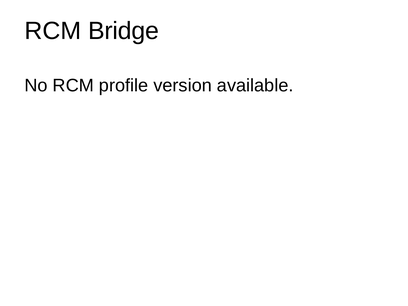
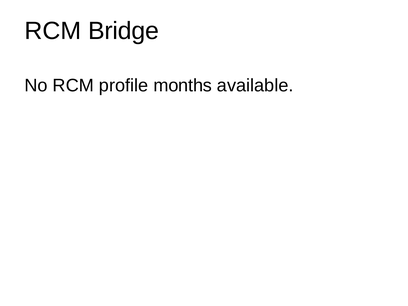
version: version -> months (183, 86)
